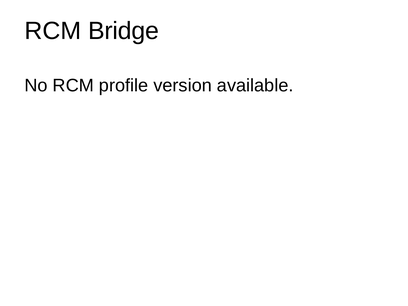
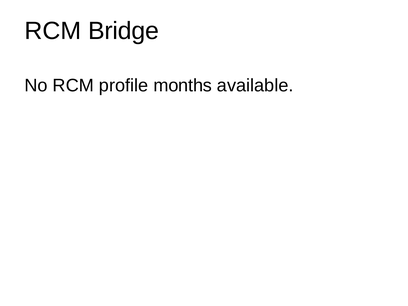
version: version -> months (183, 86)
